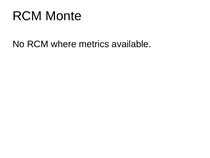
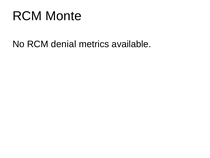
where: where -> denial (64, 44)
